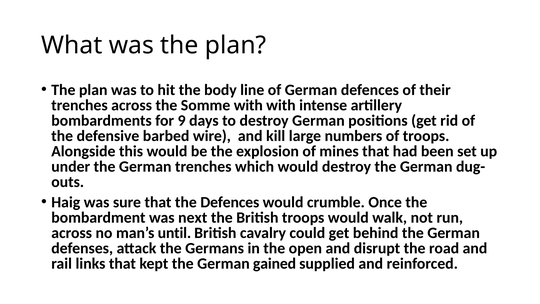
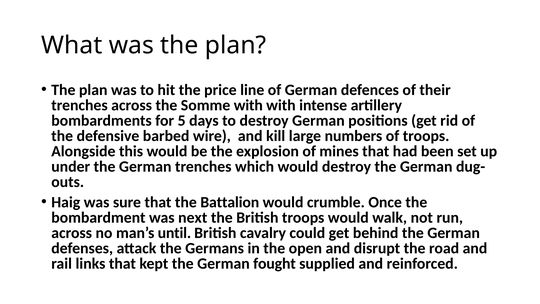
body: body -> price (220, 90)
9: 9 -> 5 (182, 121)
the Defences: Defences -> Battalion (230, 202)
gained: gained -> fought (275, 264)
